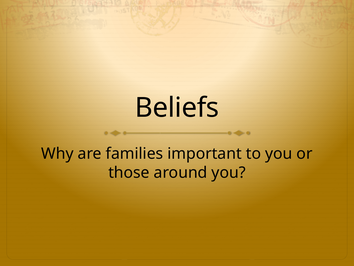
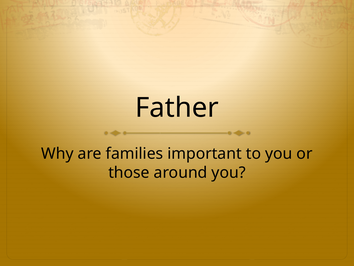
Beliefs: Beliefs -> Father (177, 108)
